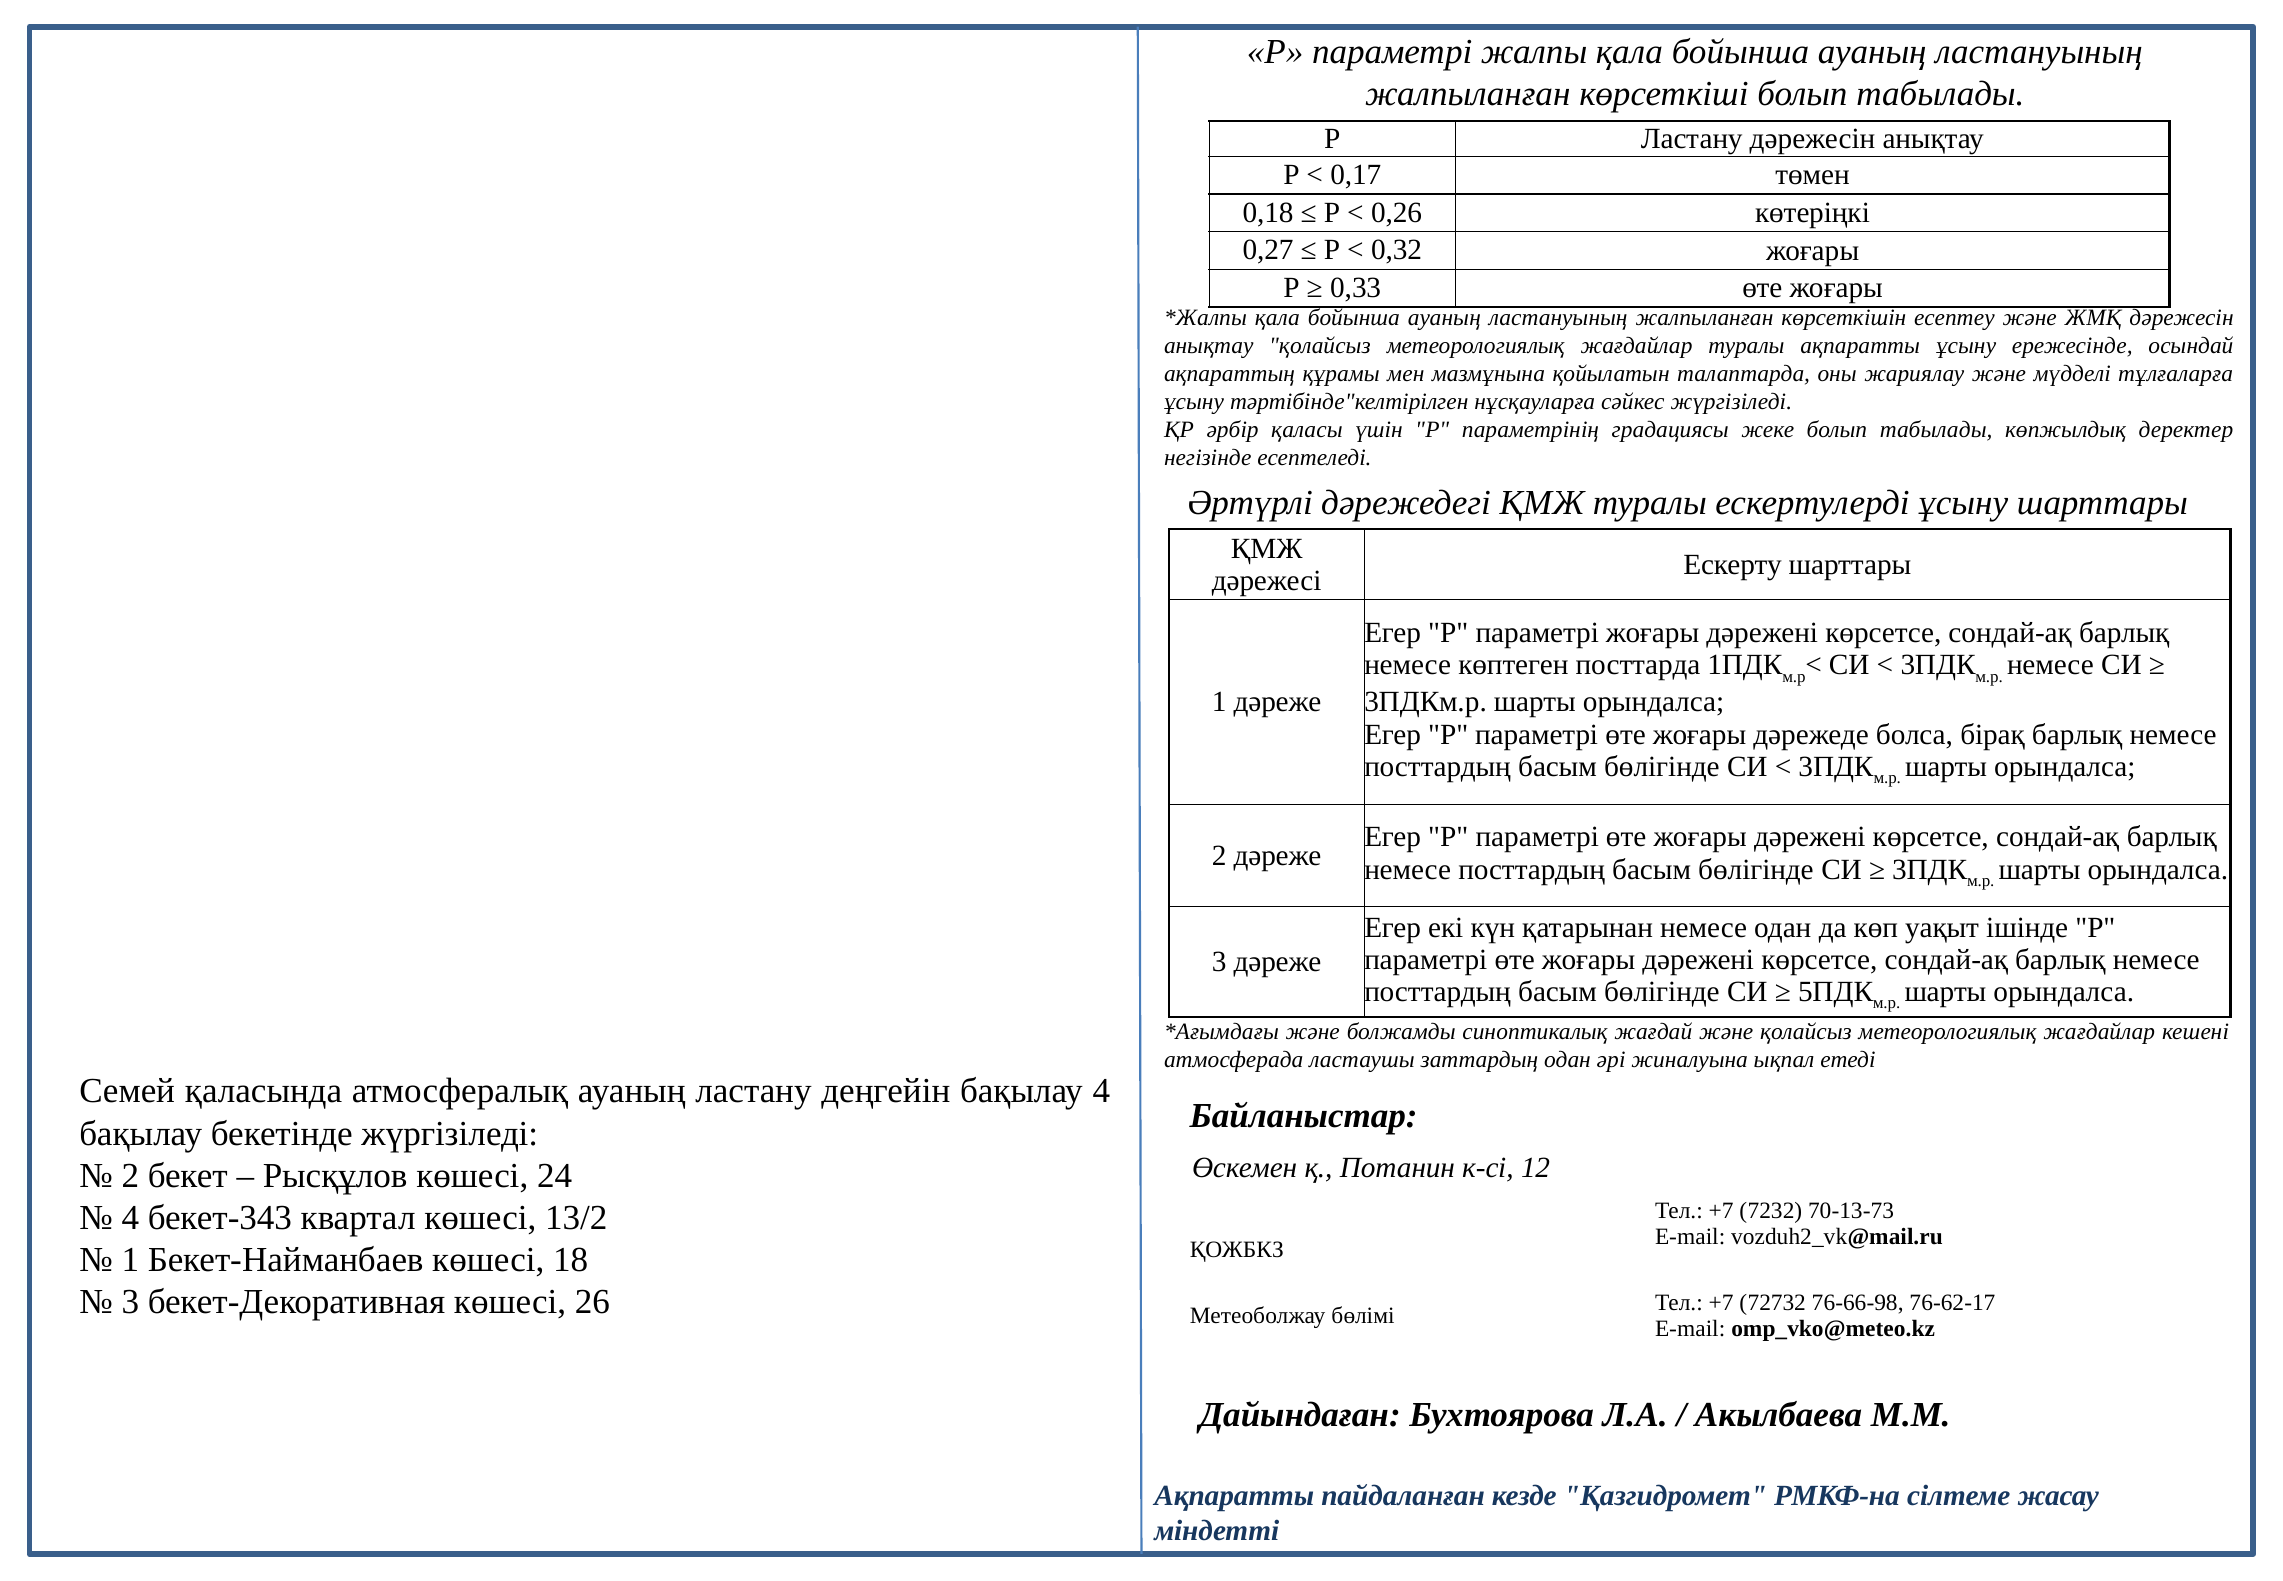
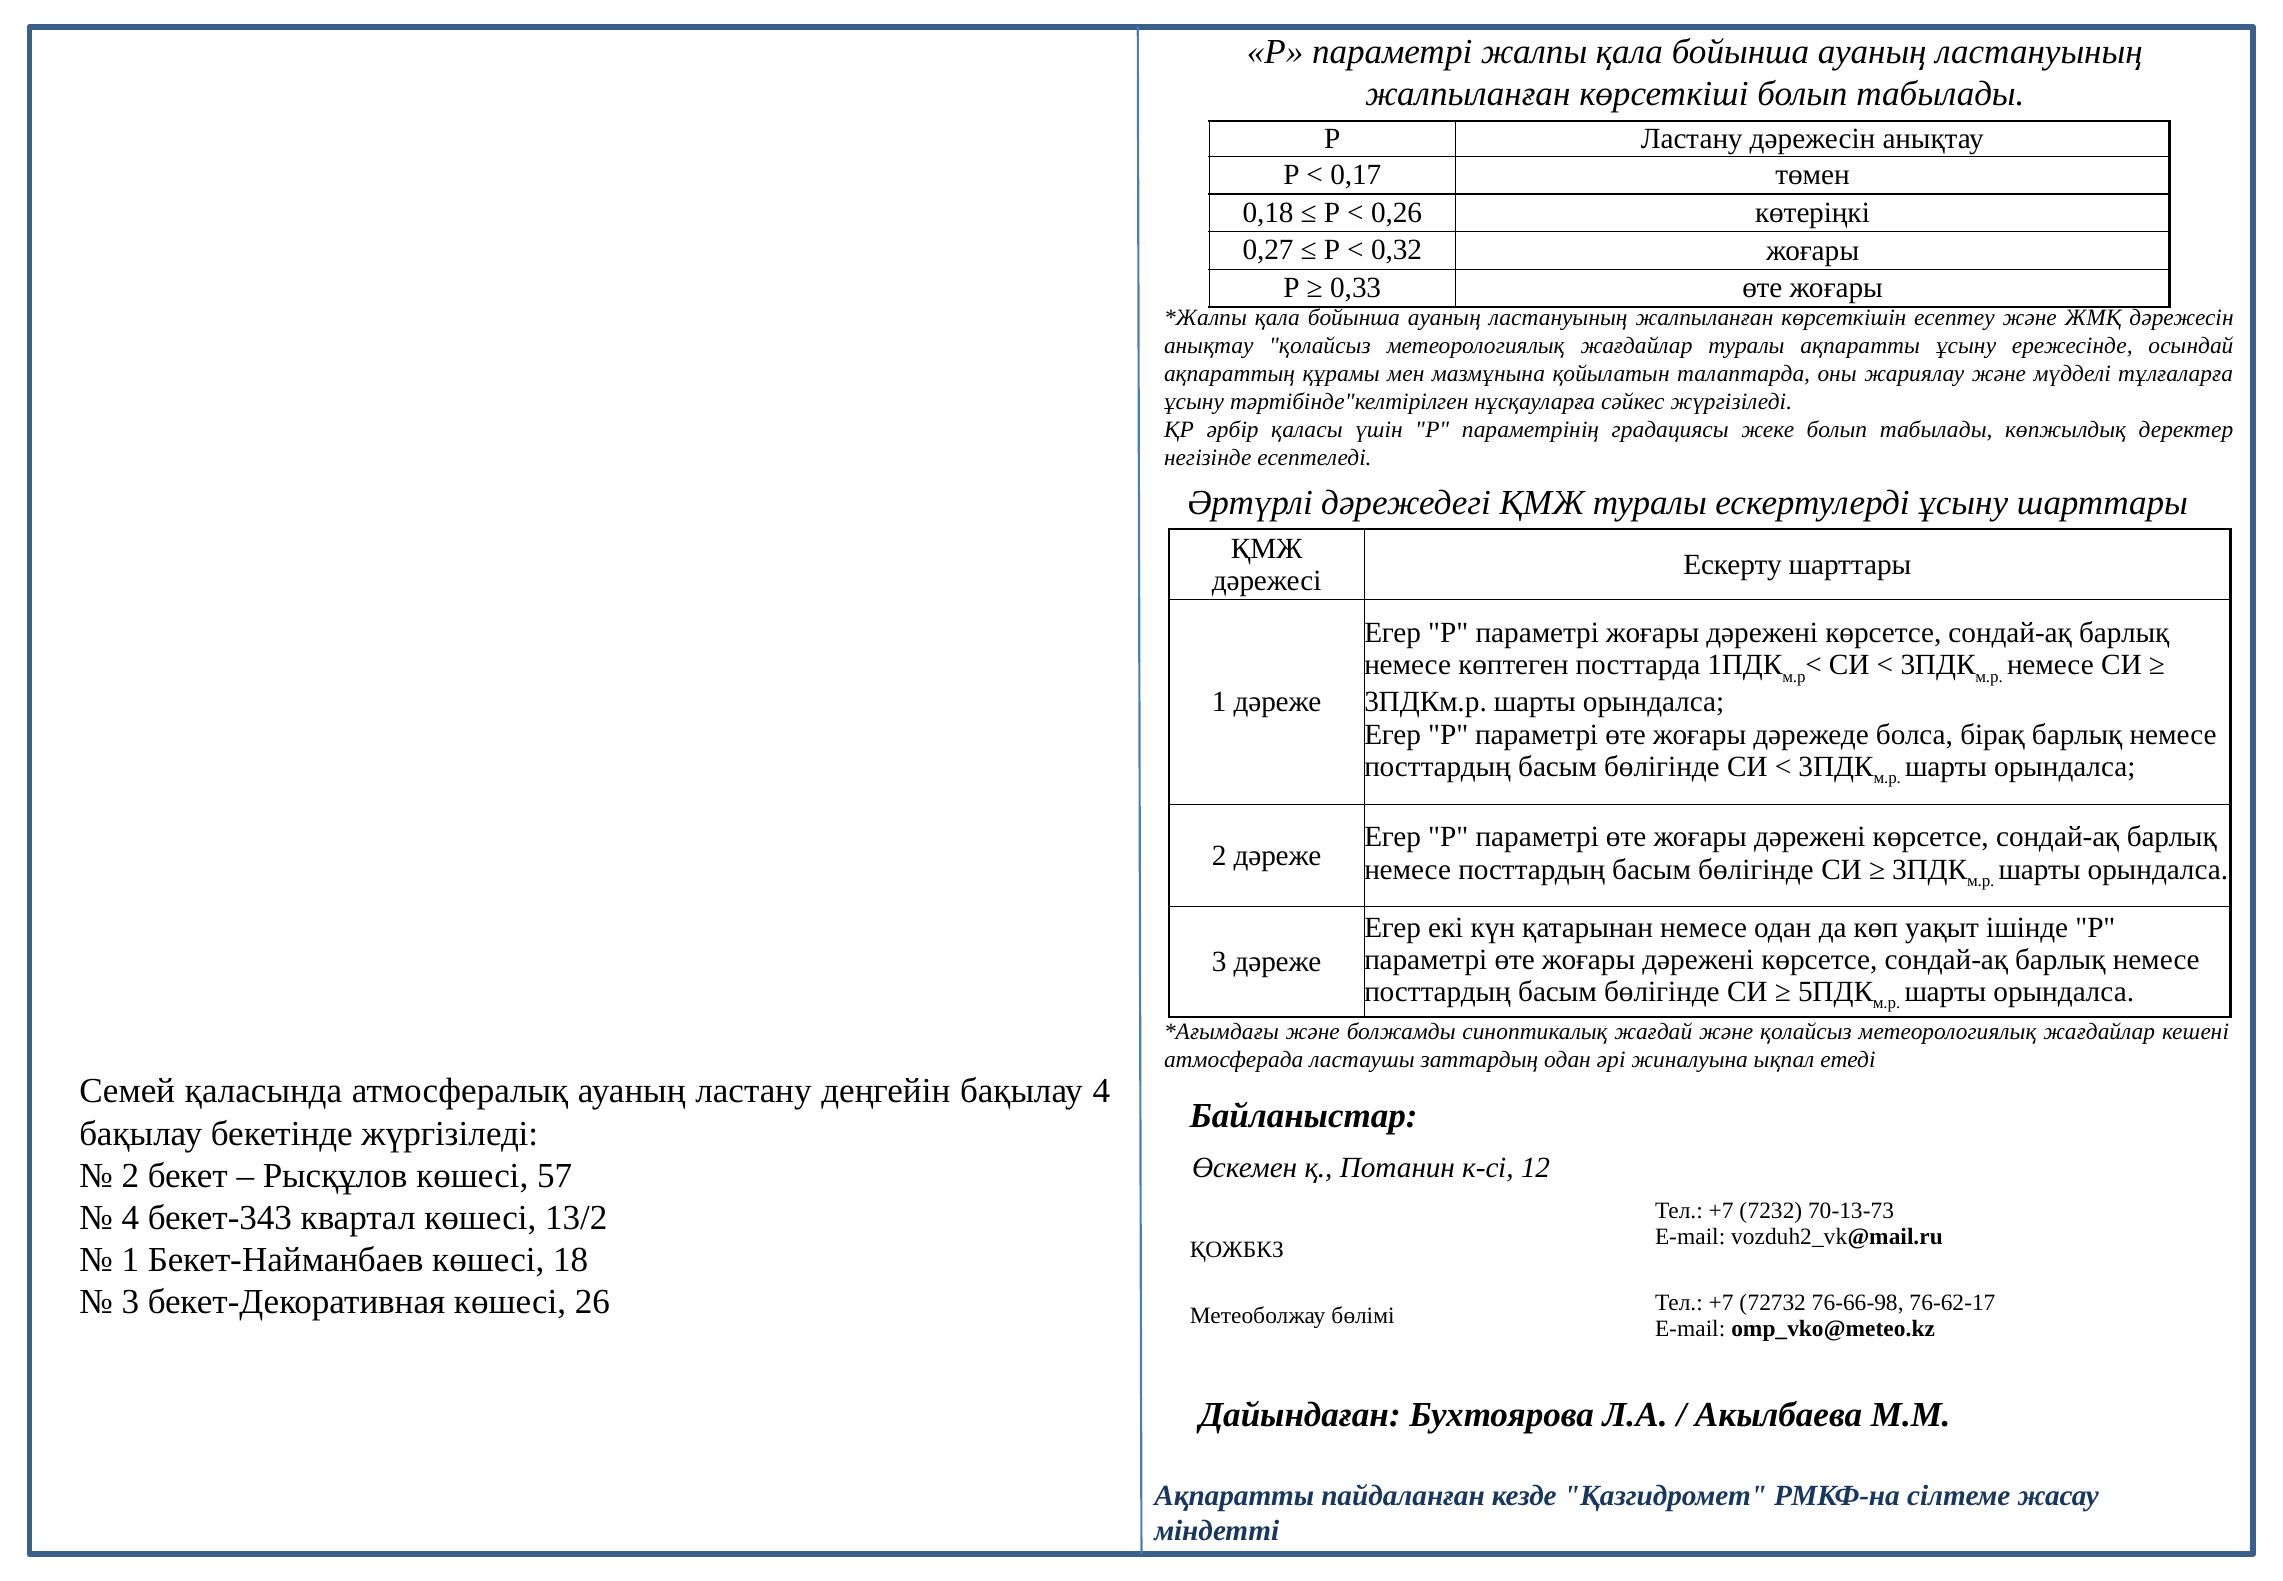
24: 24 -> 57 (555, 1175)
